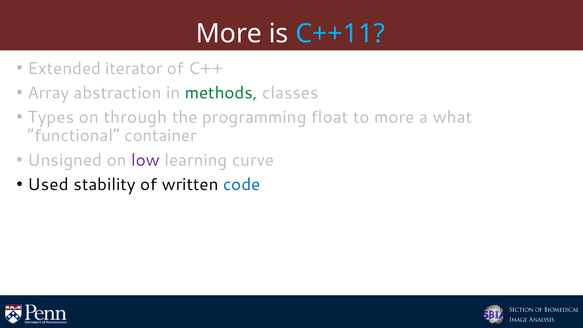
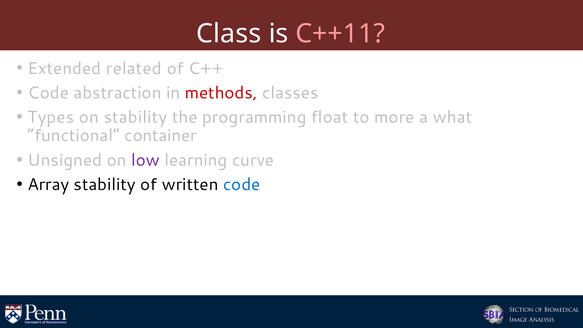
More: More -> Class (229, 34)
C++11 colour: light blue -> pink (340, 34)
iterator: iterator -> related (134, 68)
Array: Array -> Code (48, 93)
methods colour: green -> red (221, 93)
on through: through -> stability (135, 117)
Used: Used -> Array (48, 185)
